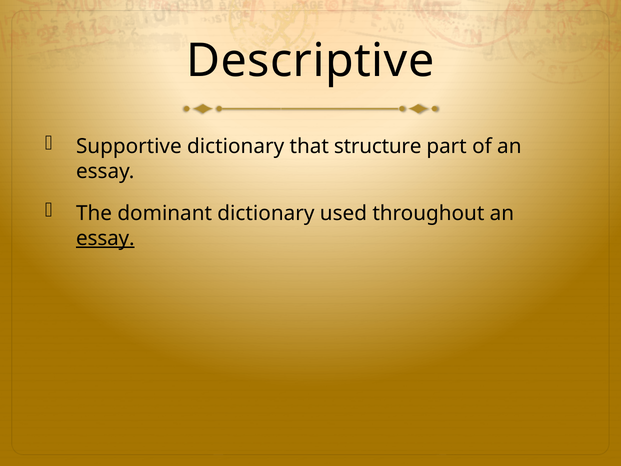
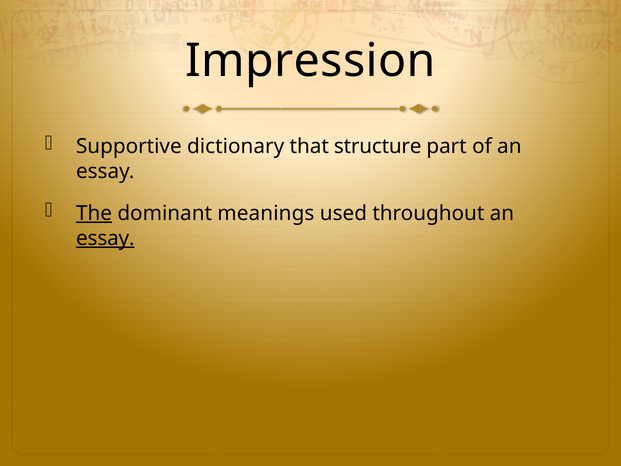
Descriptive: Descriptive -> Impression (310, 61)
The underline: none -> present (94, 213)
dominant dictionary: dictionary -> meanings (266, 213)
